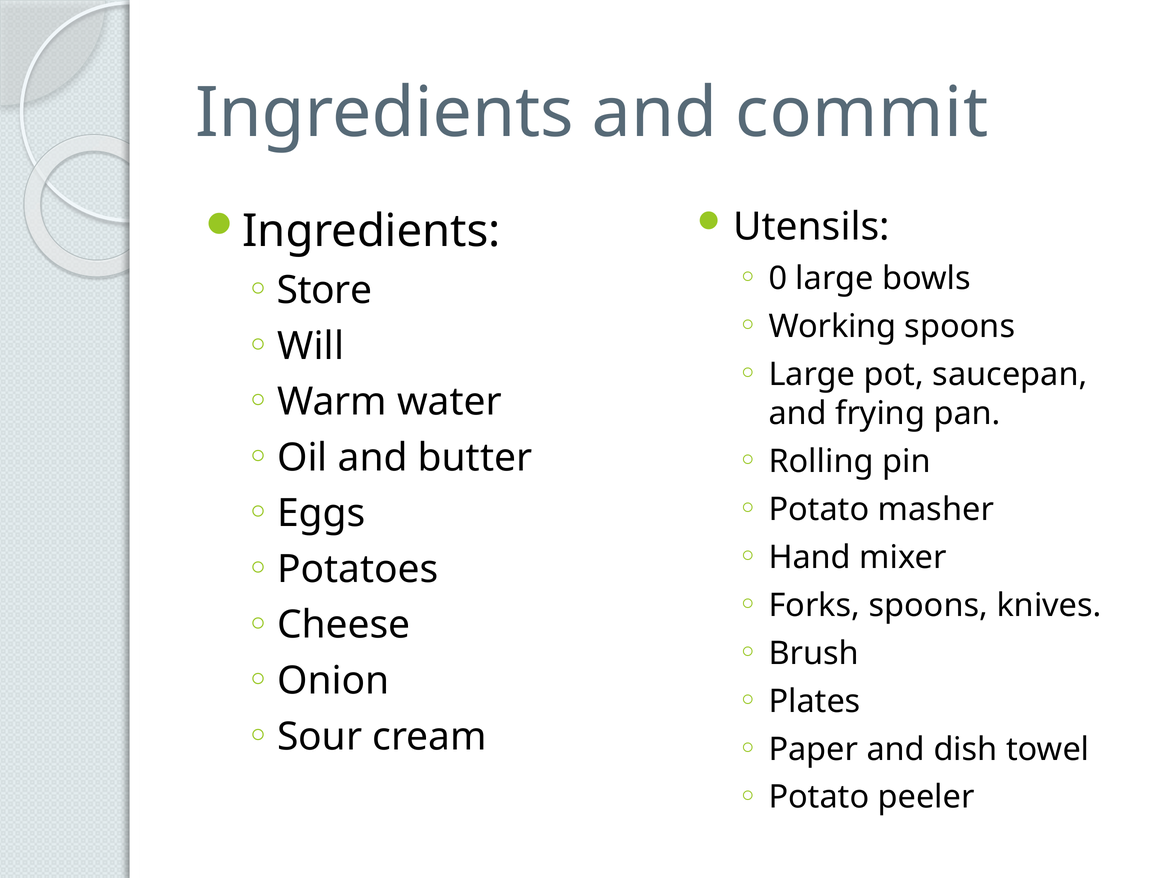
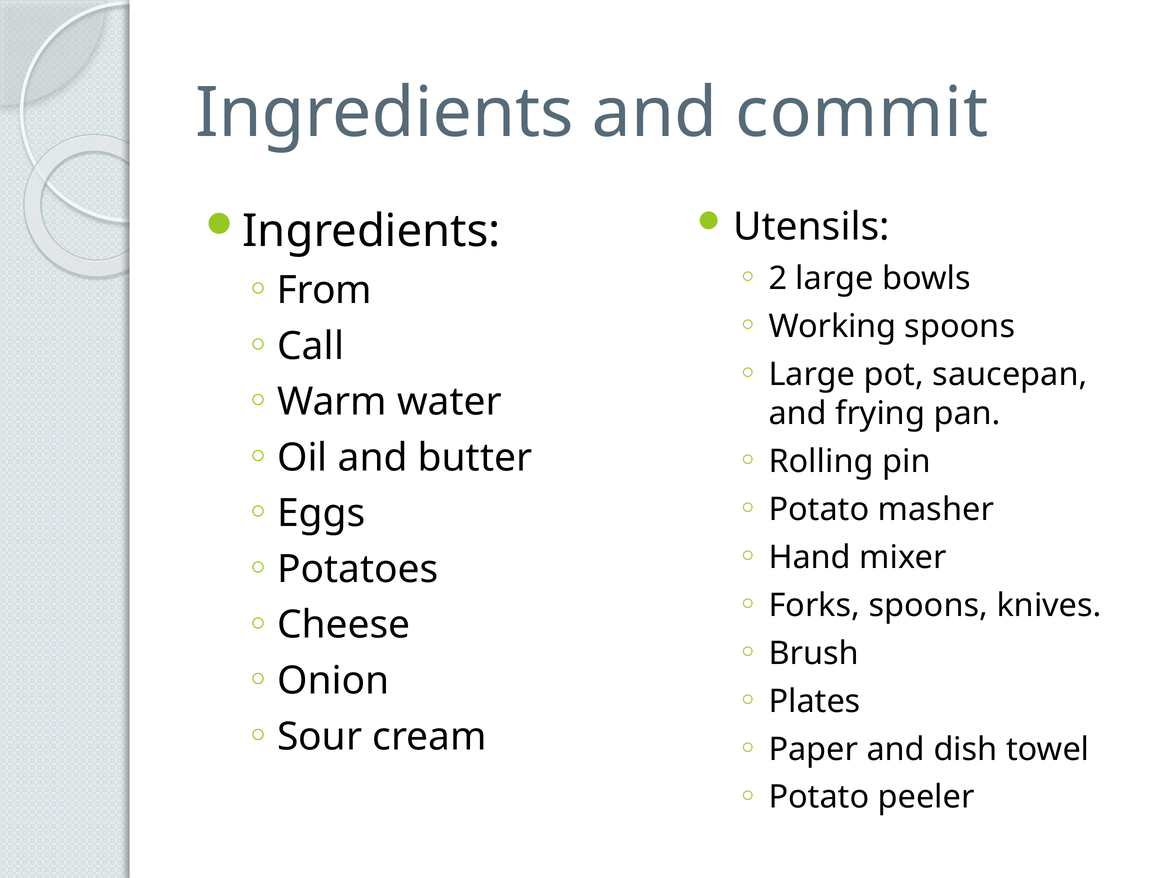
0: 0 -> 2 (778, 278)
Store: Store -> From (324, 290)
Will: Will -> Call (311, 346)
